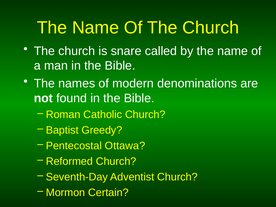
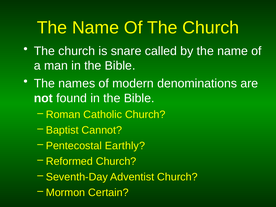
Greedy: Greedy -> Cannot (102, 130)
Ottawa: Ottawa -> Earthly (125, 146)
